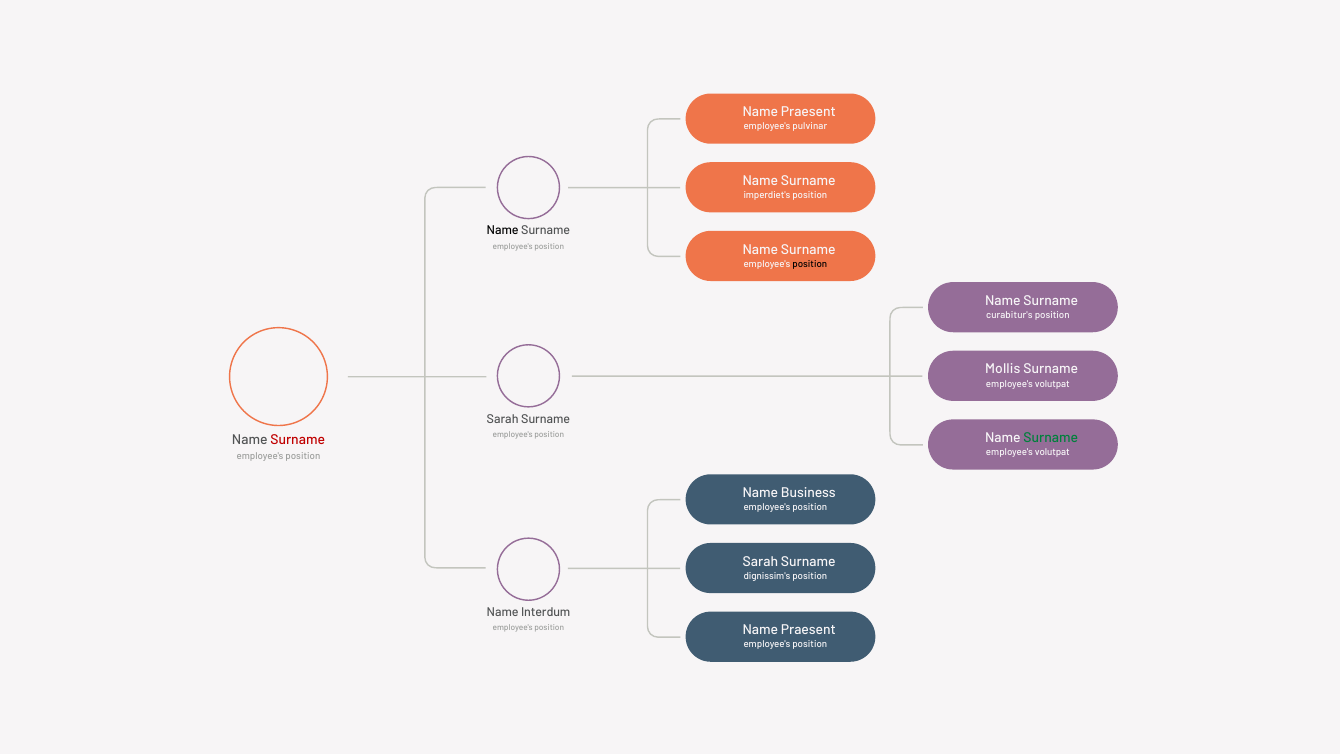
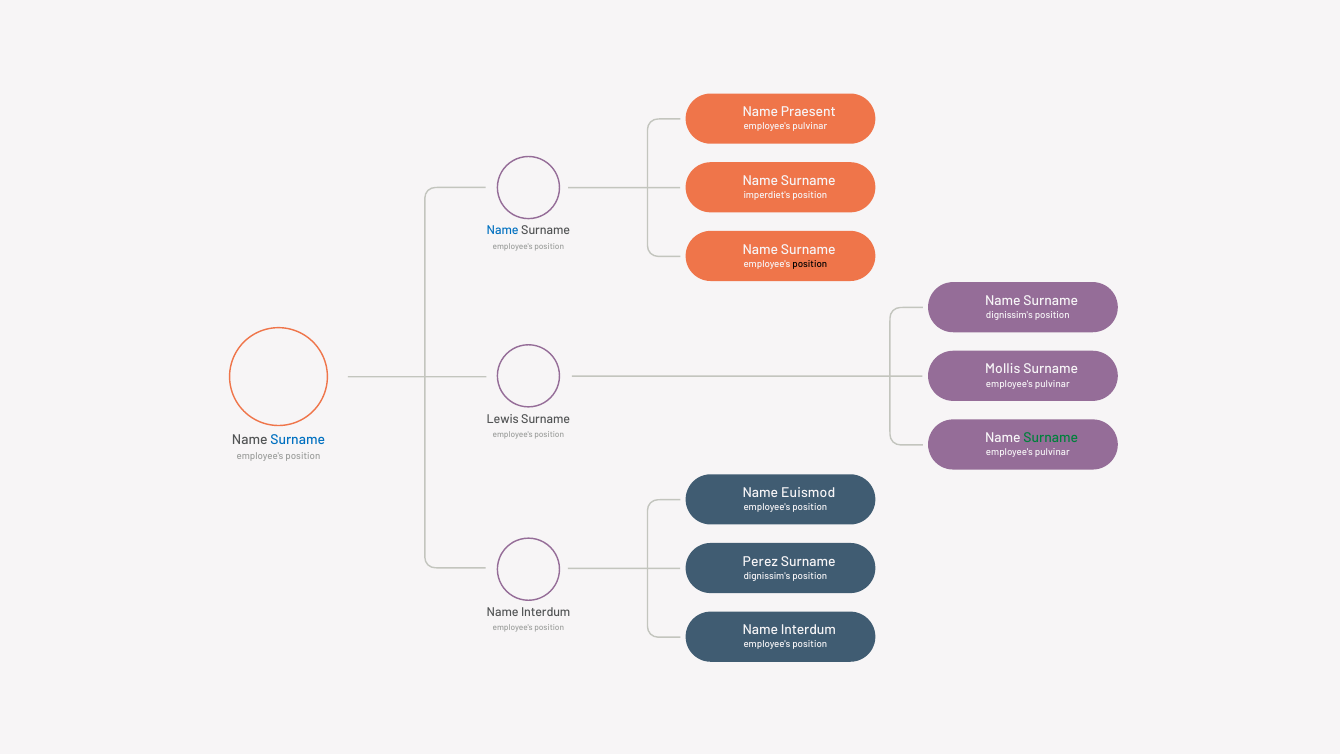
Name colour: black -> blue (503, 231)
curabitur's: curabitur's -> dignissim's (1009, 315)
volutpat: volutpat -> pulvinar (1052, 384)
Sarah: Sarah -> Lewis (503, 419)
Surname colour: red -> blue (298, 440)
volutpat: volutpat -> pulvinar (1052, 452)
Business: Business -> Euismod (808, 493)
Sarah: Sarah -> Perez (760, 561)
Praesent: Praesent -> Interdum (808, 630)
